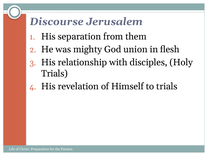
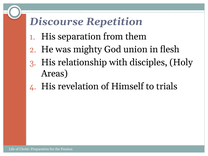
Jerusalem: Jerusalem -> Repetition (114, 22)
Trials: Trials -> Areas (55, 73)
